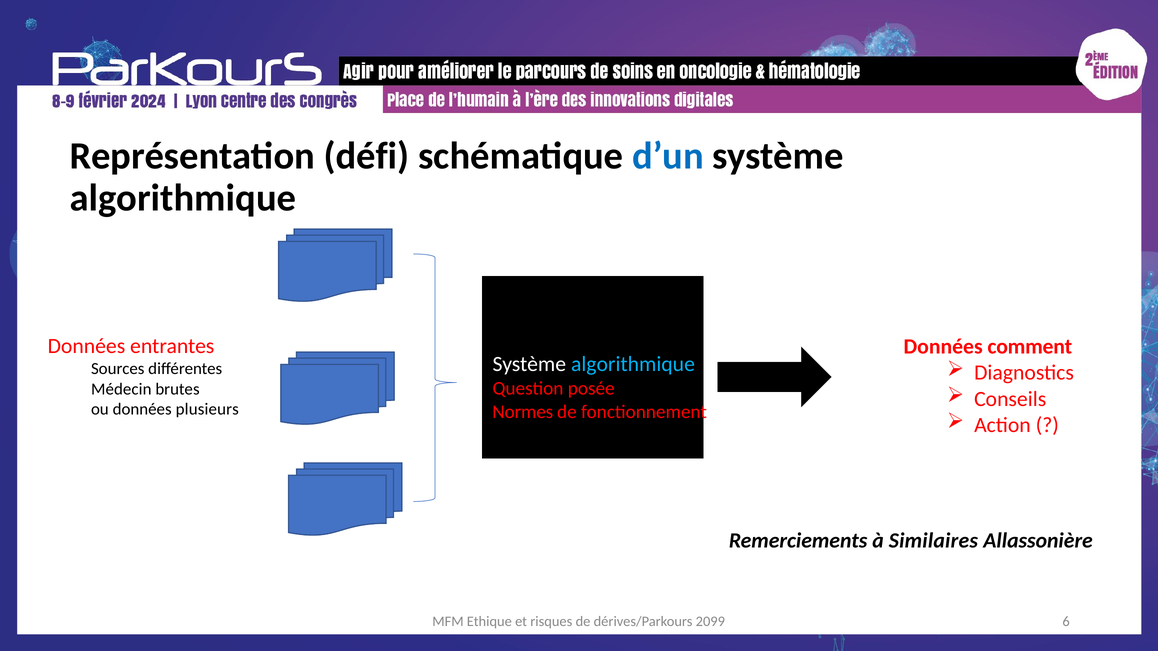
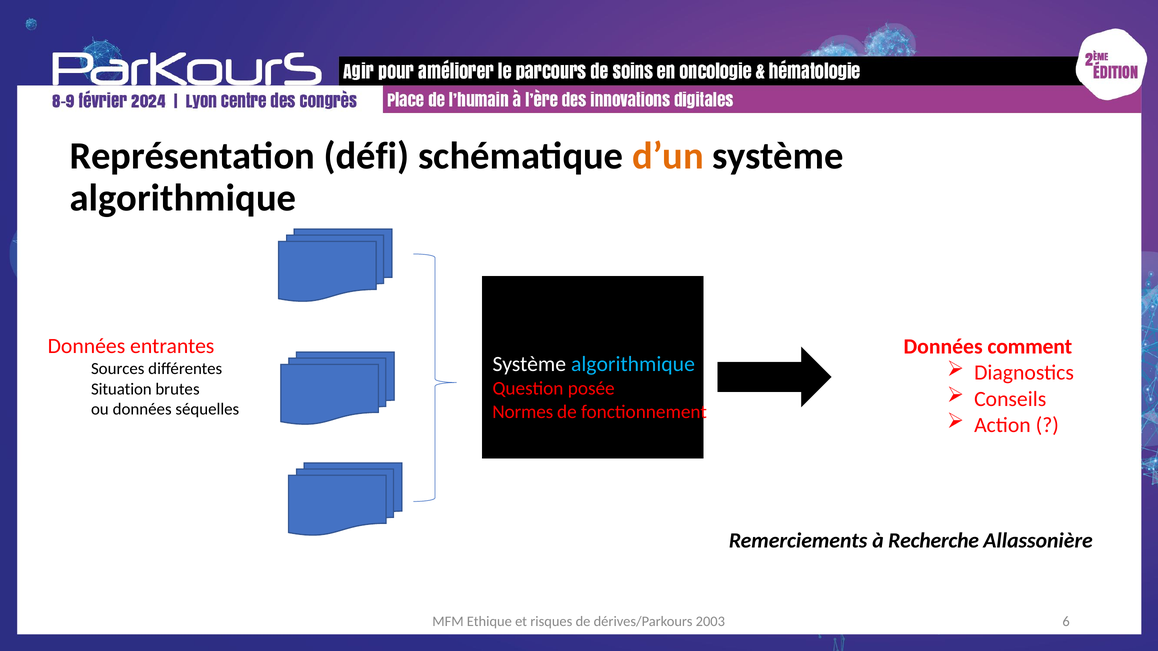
d’un colour: blue -> orange (668, 156)
Médecin: Médecin -> Situation (121, 389)
plusieurs: plusieurs -> séquelles (207, 410)
Similaires: Similaires -> Recherche (934, 541)
2099: 2099 -> 2003 (710, 622)
